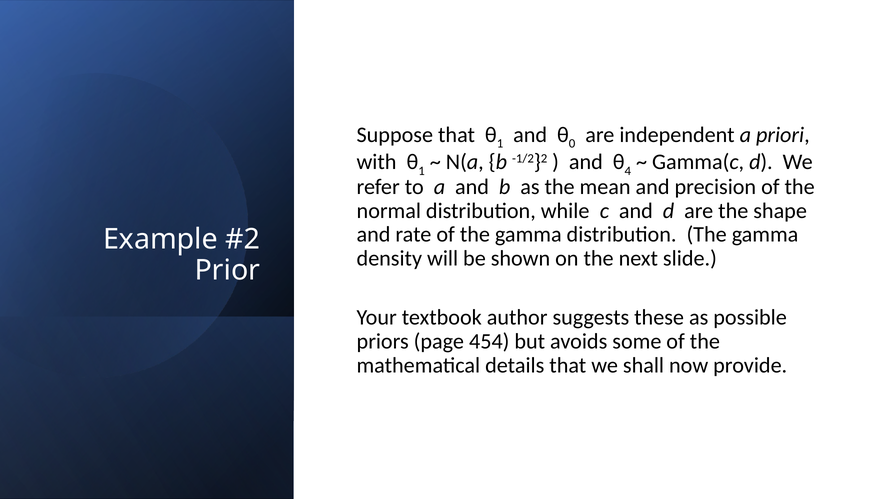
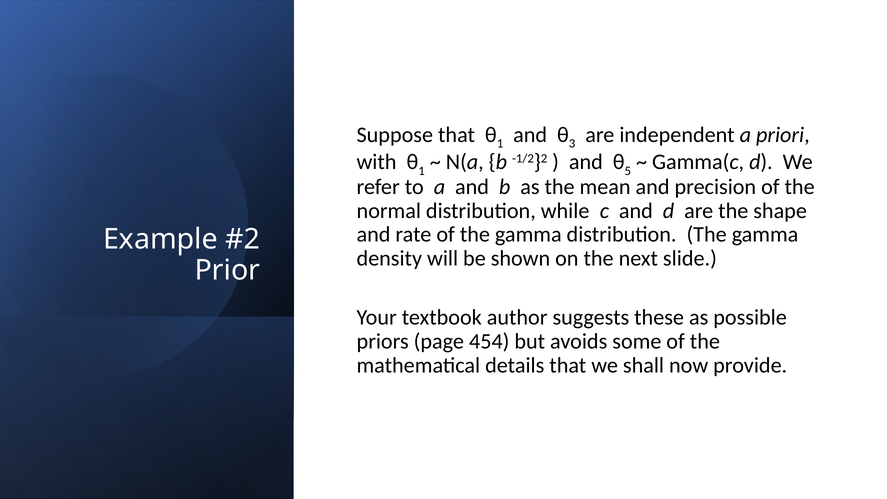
0: 0 -> 3 (572, 144)
4: 4 -> 5 (628, 171)
